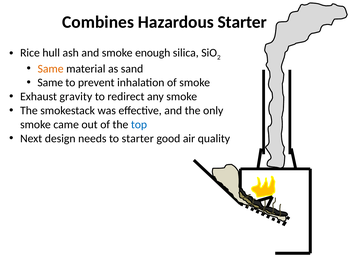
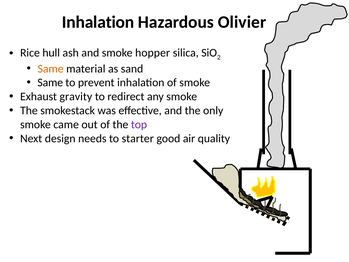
Combines: Combines -> Inhalation (98, 22)
Hazardous Starter: Starter -> Olivier (242, 22)
enough: enough -> hopper (153, 53)
top colour: blue -> purple (139, 124)
